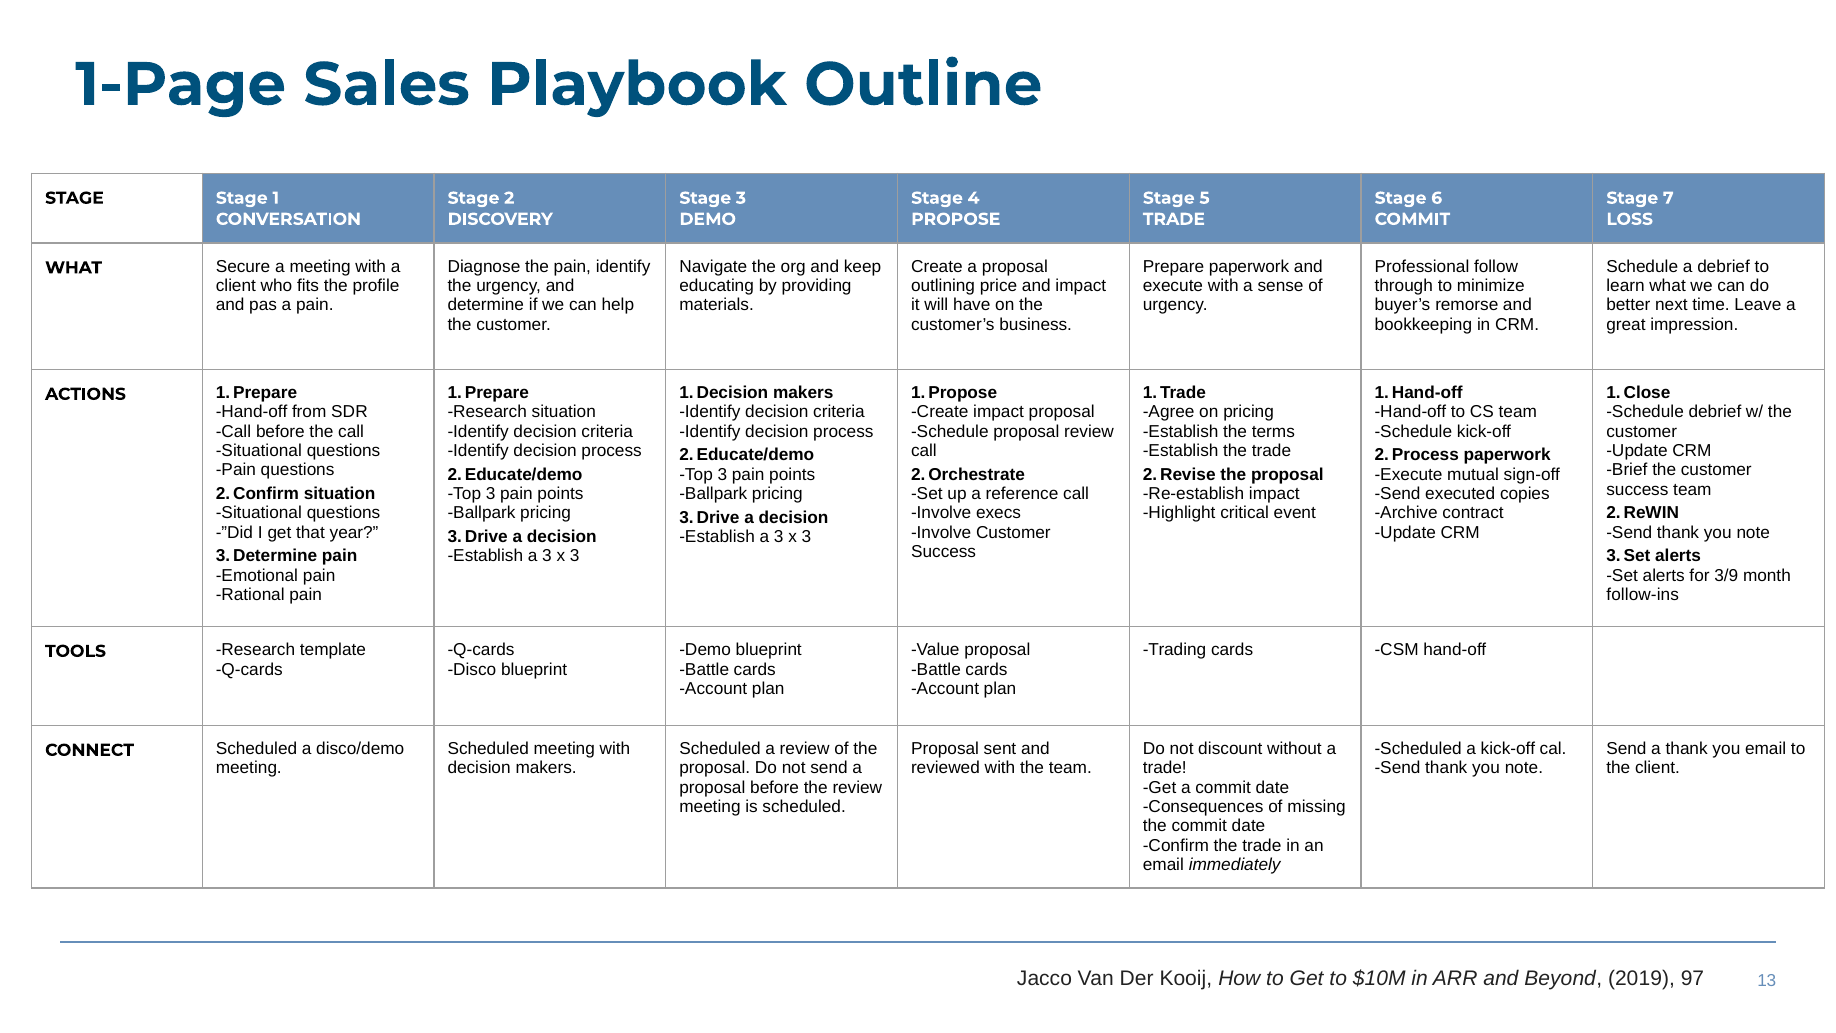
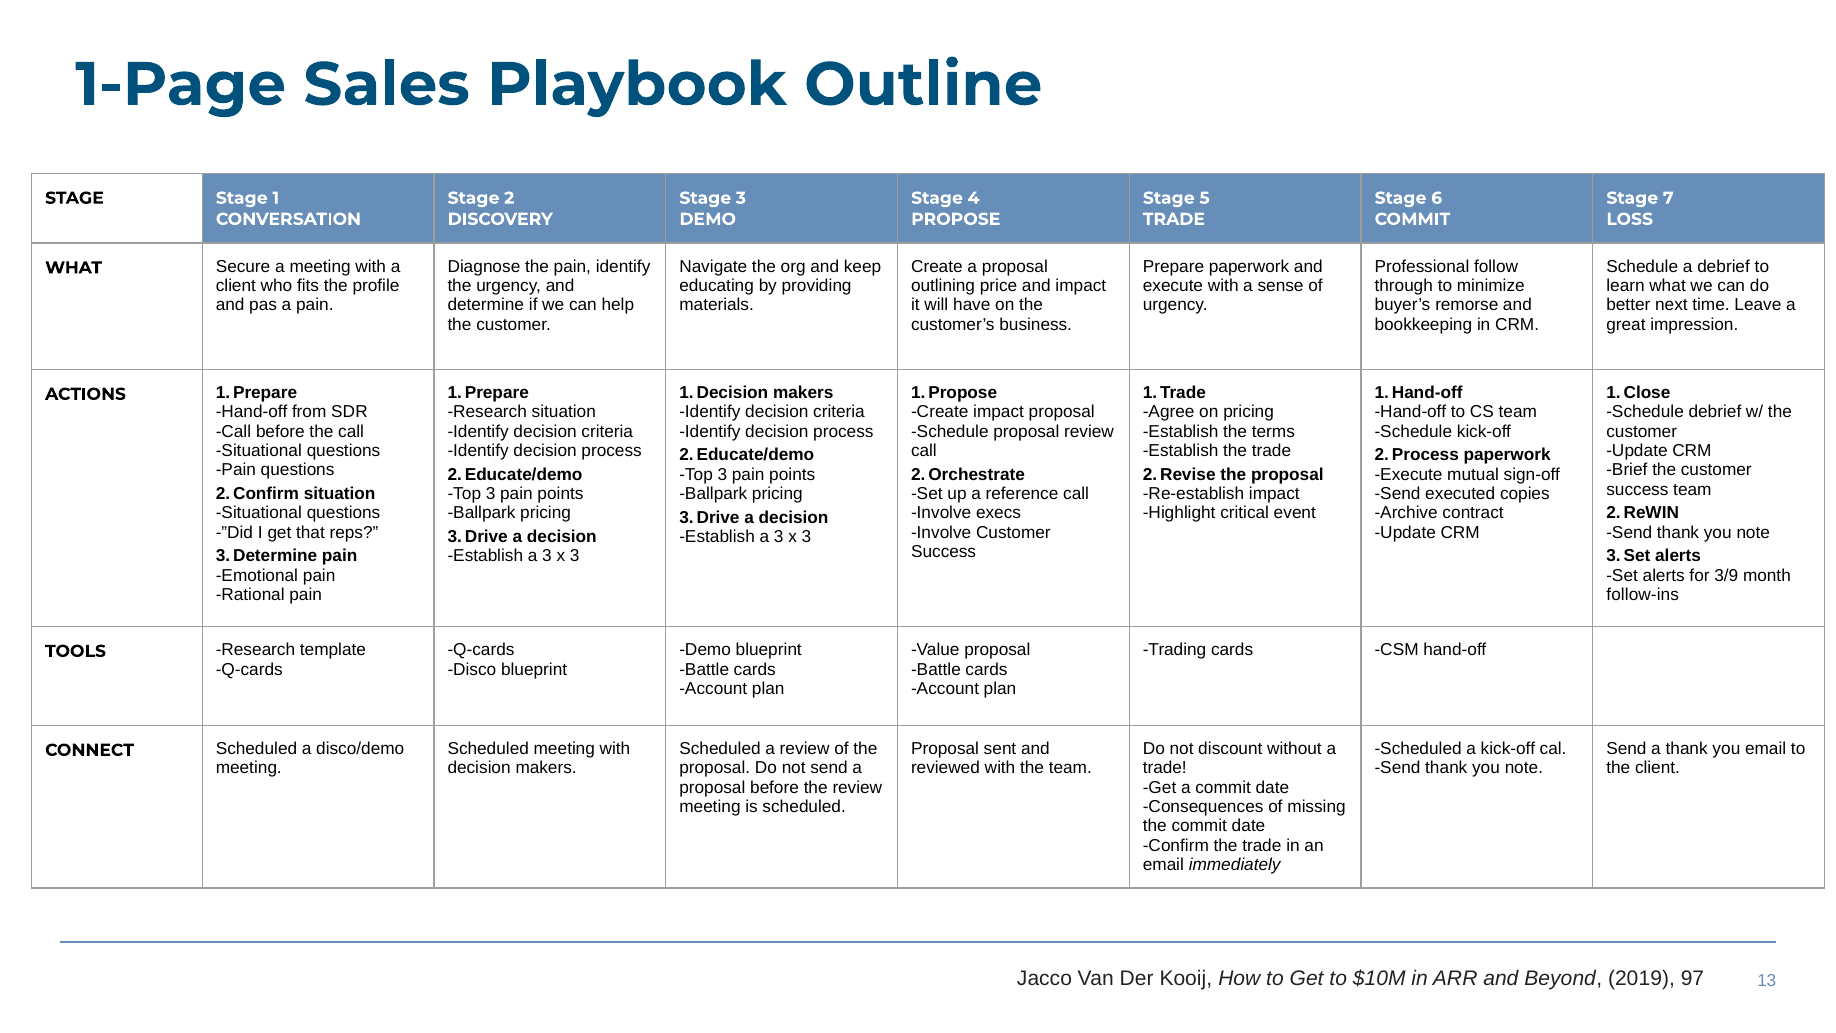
year: year -> reps (354, 532)
